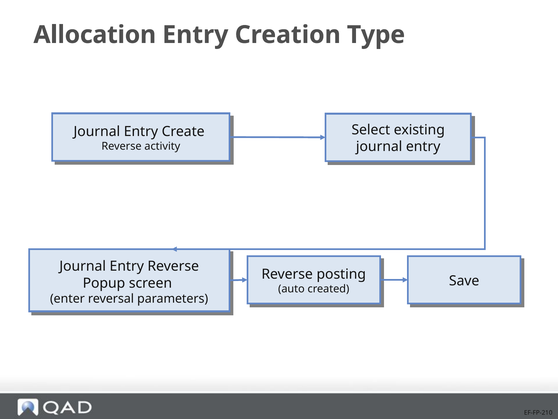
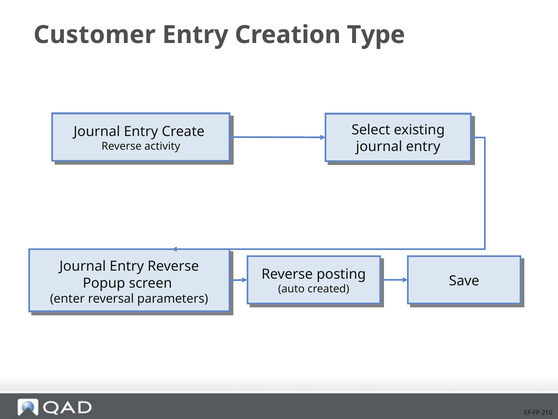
Allocation: Allocation -> Customer (95, 35)
